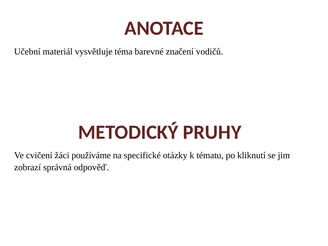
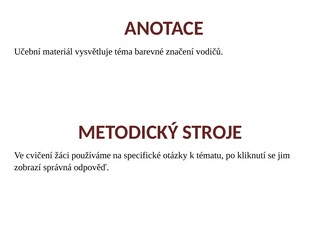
PRUHY: PRUHY -> STROJE (212, 132)
